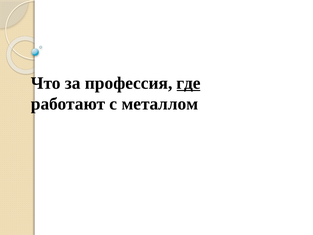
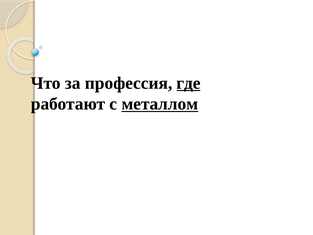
металлом underline: none -> present (160, 104)
